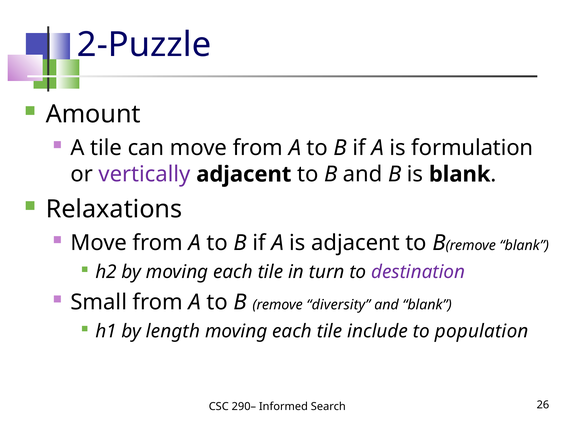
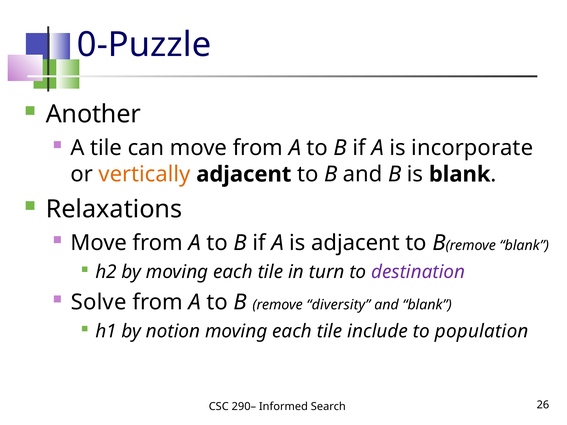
2-Puzzle: 2-Puzzle -> 0-Puzzle (144, 45)
Amount: Amount -> Another (93, 114)
formulation: formulation -> incorporate (472, 148)
vertically colour: purple -> orange (145, 174)
Small: Small -> Solve (99, 302)
length: length -> notion (173, 331)
